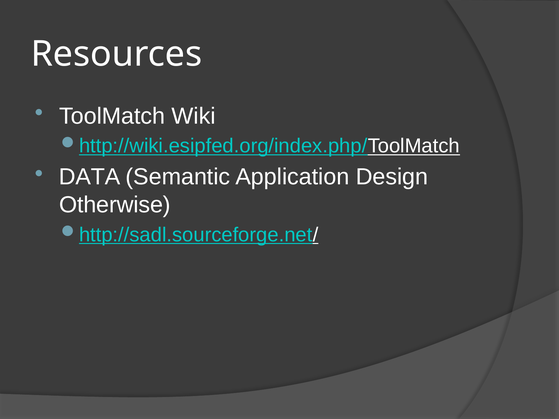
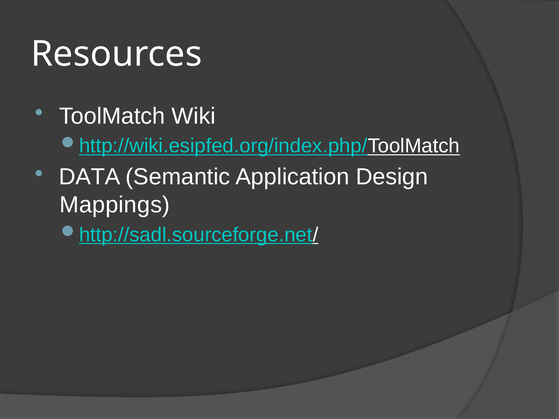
Otherwise: Otherwise -> Mappings (115, 205)
